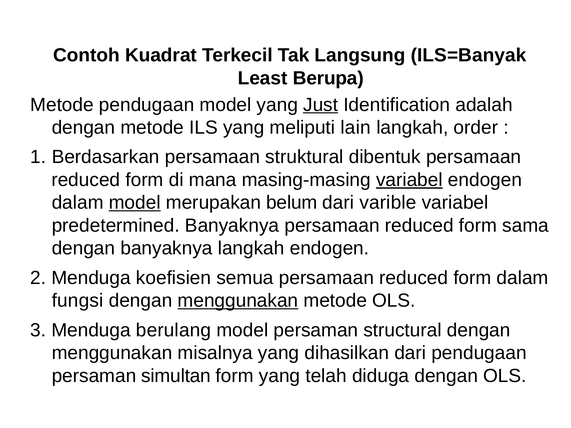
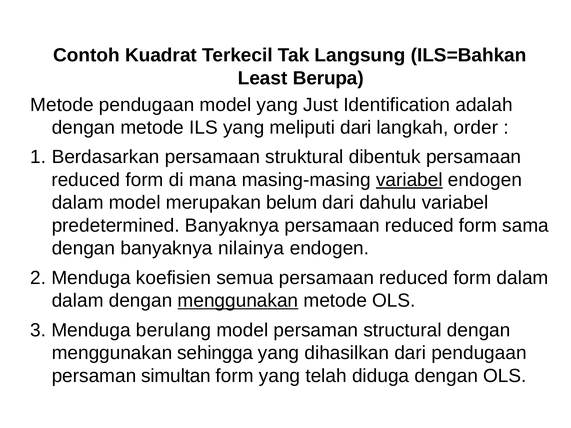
ILS=Banyak: ILS=Banyak -> ILS=Bahkan (469, 55)
Just underline: present -> none (321, 105)
meliputi lain: lain -> dari (356, 128)
model underline: present -> none (135, 203)
varible: varible -> dahulu (388, 203)
banyaknya langkah: langkah -> nilainya (251, 248)
fungsi: fungsi -> dalam (78, 301)
misalnya: misalnya -> sehingga (215, 353)
